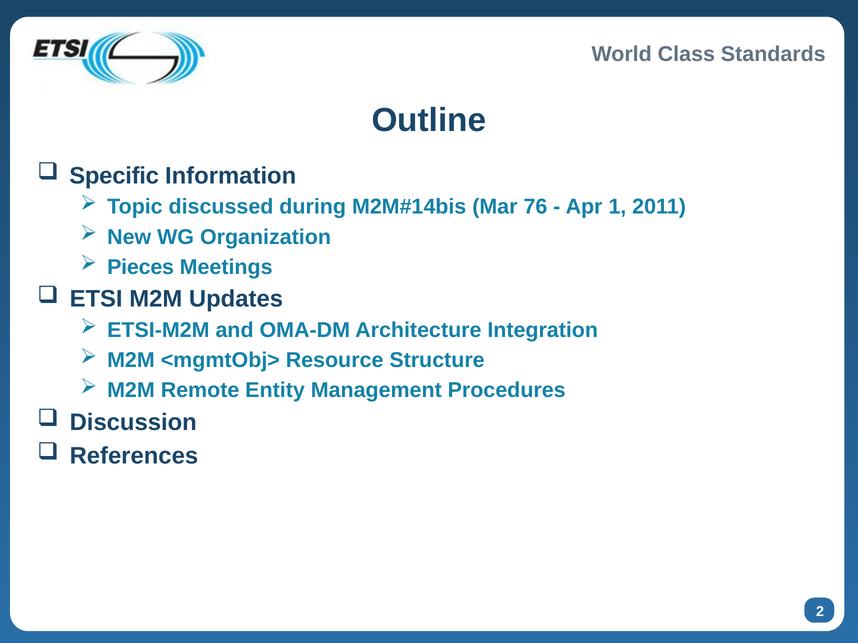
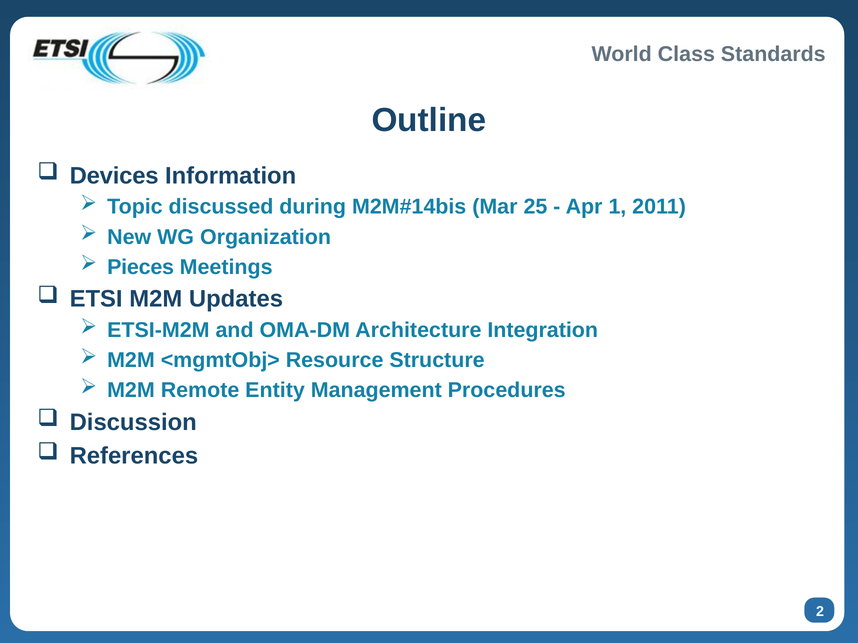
Specific: Specific -> Devices (114, 176)
76: 76 -> 25 (535, 207)
